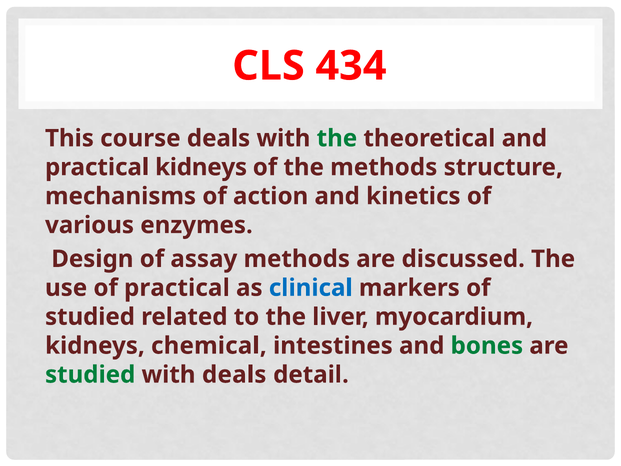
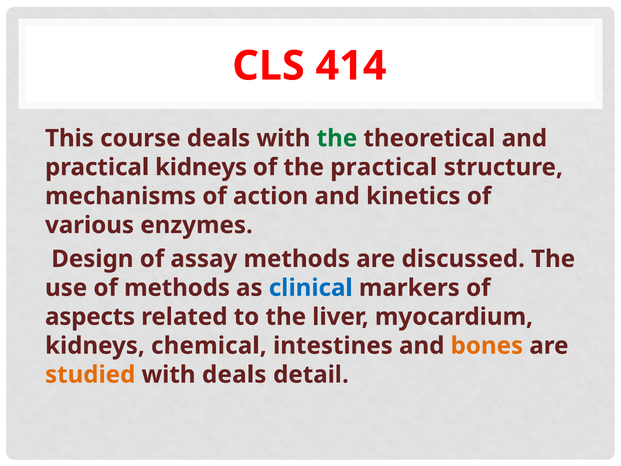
434: 434 -> 414 (351, 66)
the methods: methods -> practical (384, 167)
of practical: practical -> methods (177, 288)
studied: studied -> aspects (90, 317)
bones colour: green -> orange (487, 346)
studied colour: green -> orange (90, 374)
